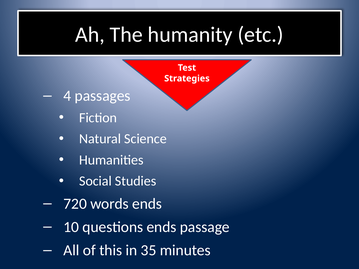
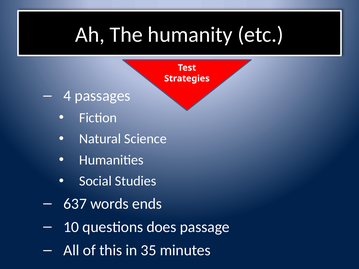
720: 720 -> 637 (75, 204)
questions ends: ends -> does (162, 227)
